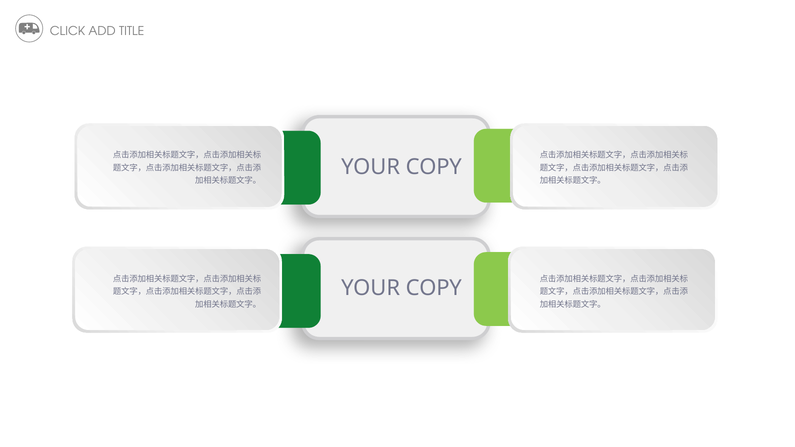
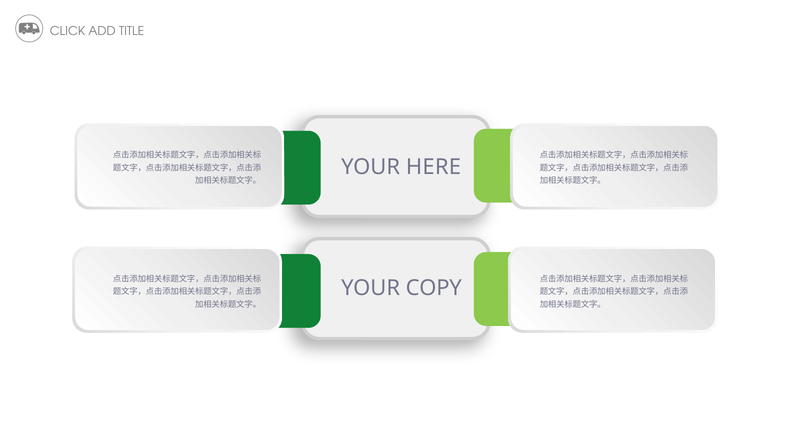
COPY: COPY -> HERE (434, 167)
